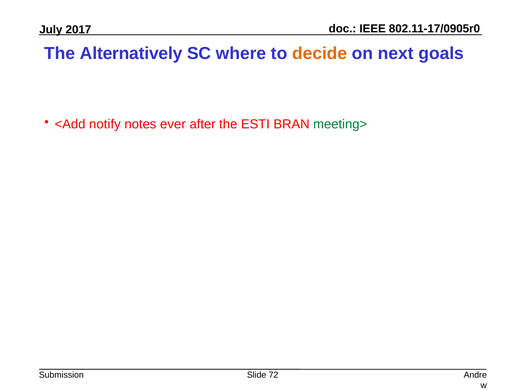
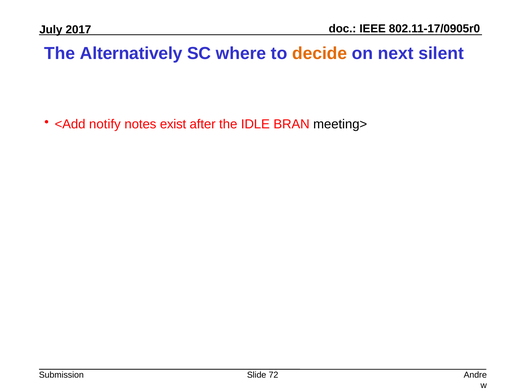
goals: goals -> silent (441, 53)
ever: ever -> exist (173, 124)
ESTI: ESTI -> IDLE (255, 124)
meeting> colour: green -> black (340, 124)
